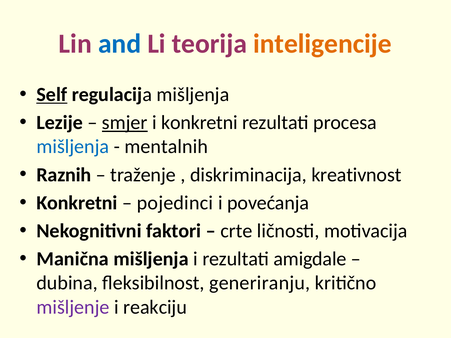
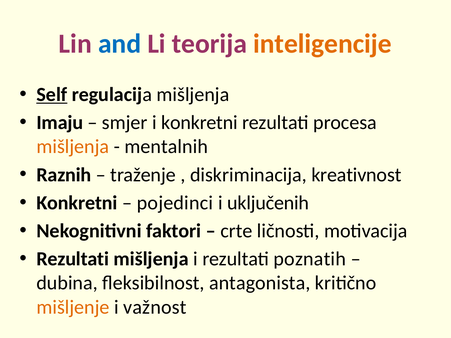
Lezije: Lezije -> Imaju (60, 123)
smjer underline: present -> none (125, 123)
mišljenja colour: blue -> orange (73, 147)
povećanja: povećanja -> uključenih (268, 203)
Manična: Manična -> Rezultati (73, 259)
amigdale: amigdale -> poznatih (310, 259)
generiranju: generiranju -> antagonista (260, 283)
mišljenje colour: purple -> orange (73, 307)
reakciju: reakciju -> važnost (155, 307)
